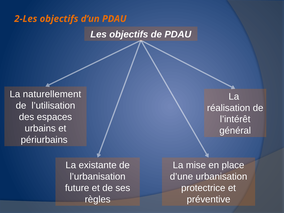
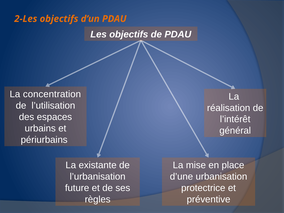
naturellement: naturellement -> concentration (52, 94)
